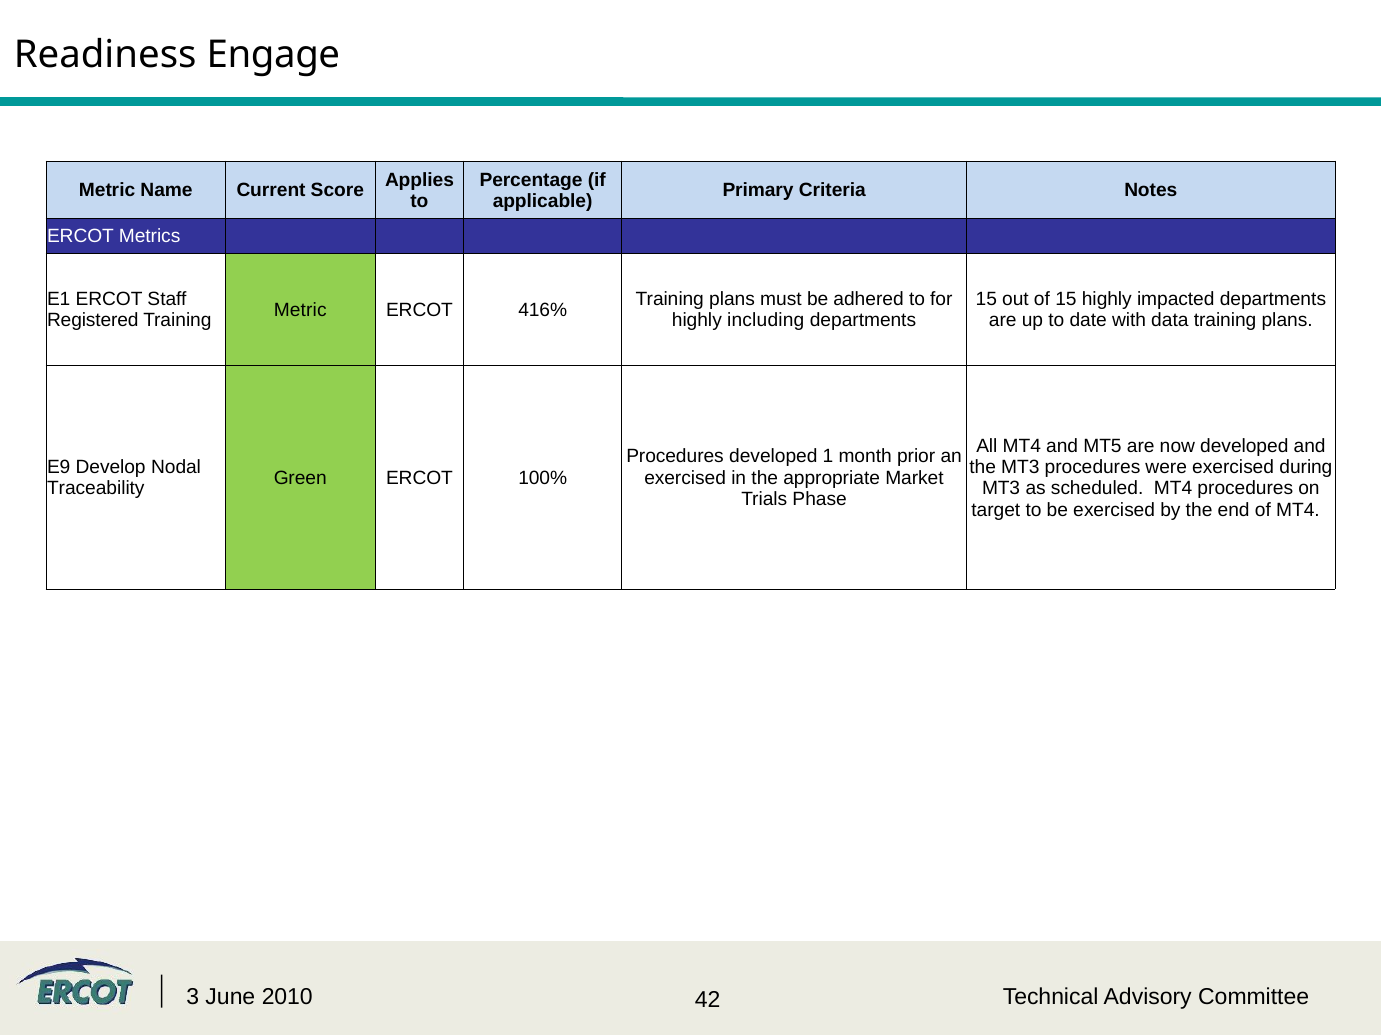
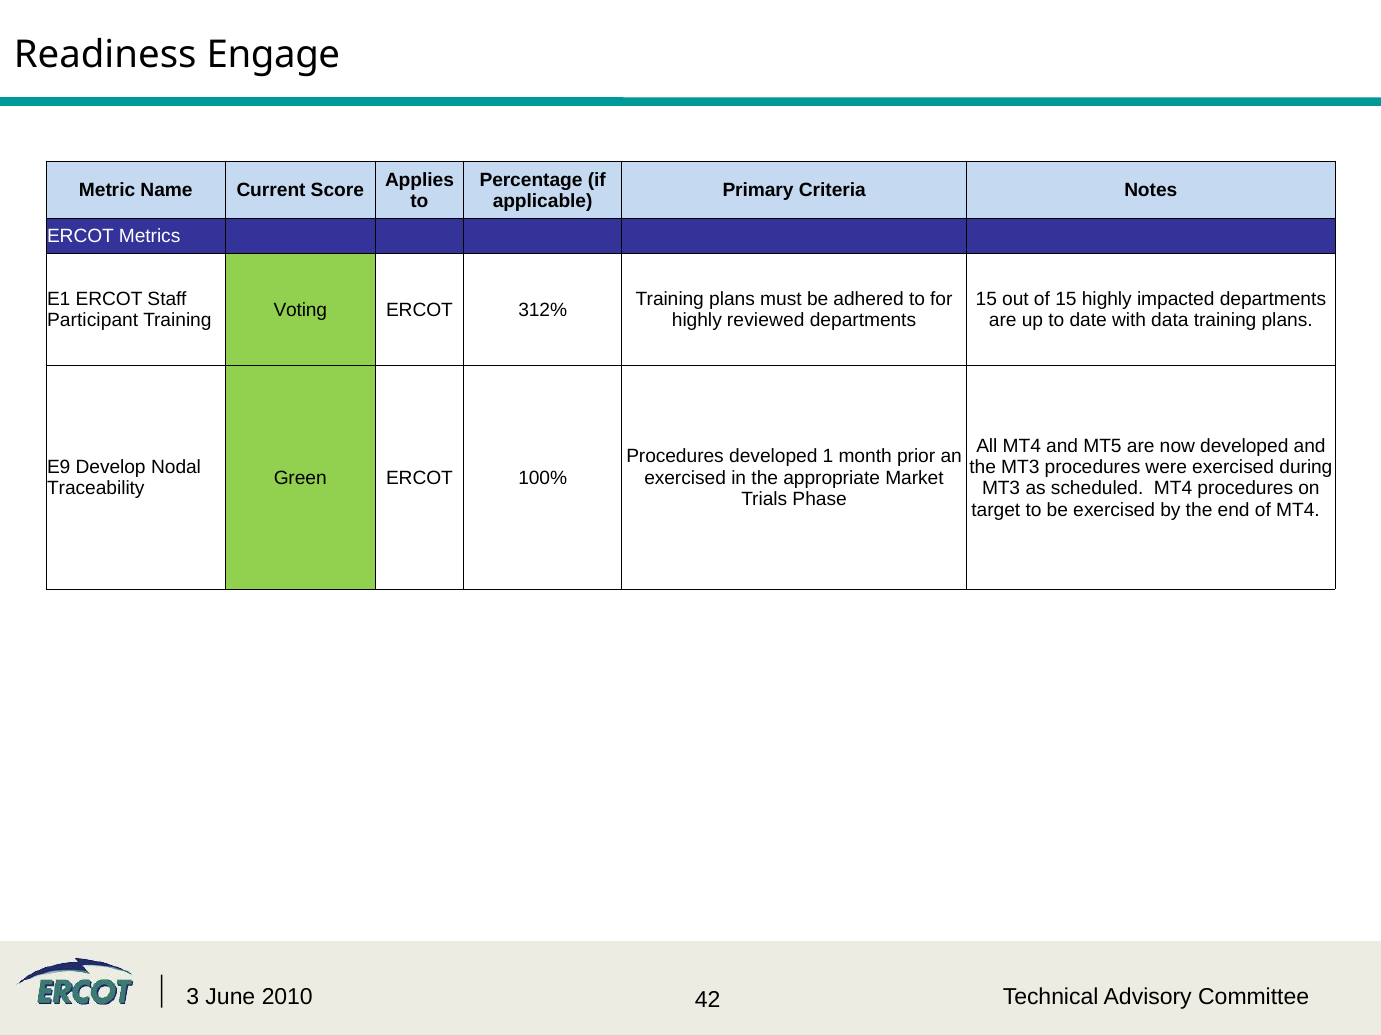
Metric: Metric -> Voting (300, 310)
416%: 416% -> 312% (543, 310)
Registered: Registered -> Participant (93, 321)
including: including -> reviewed (766, 321)
